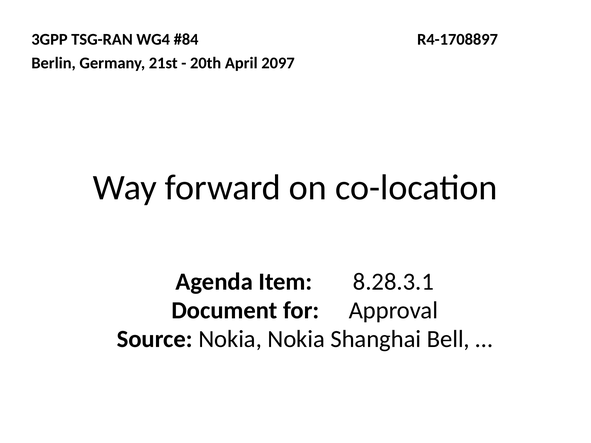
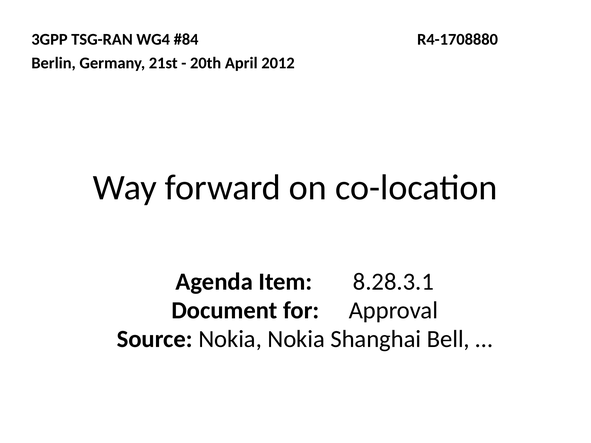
R4-1708897: R4-1708897 -> R4-1708880 (458, 39)
2097: 2097 -> 2012 (278, 63)
